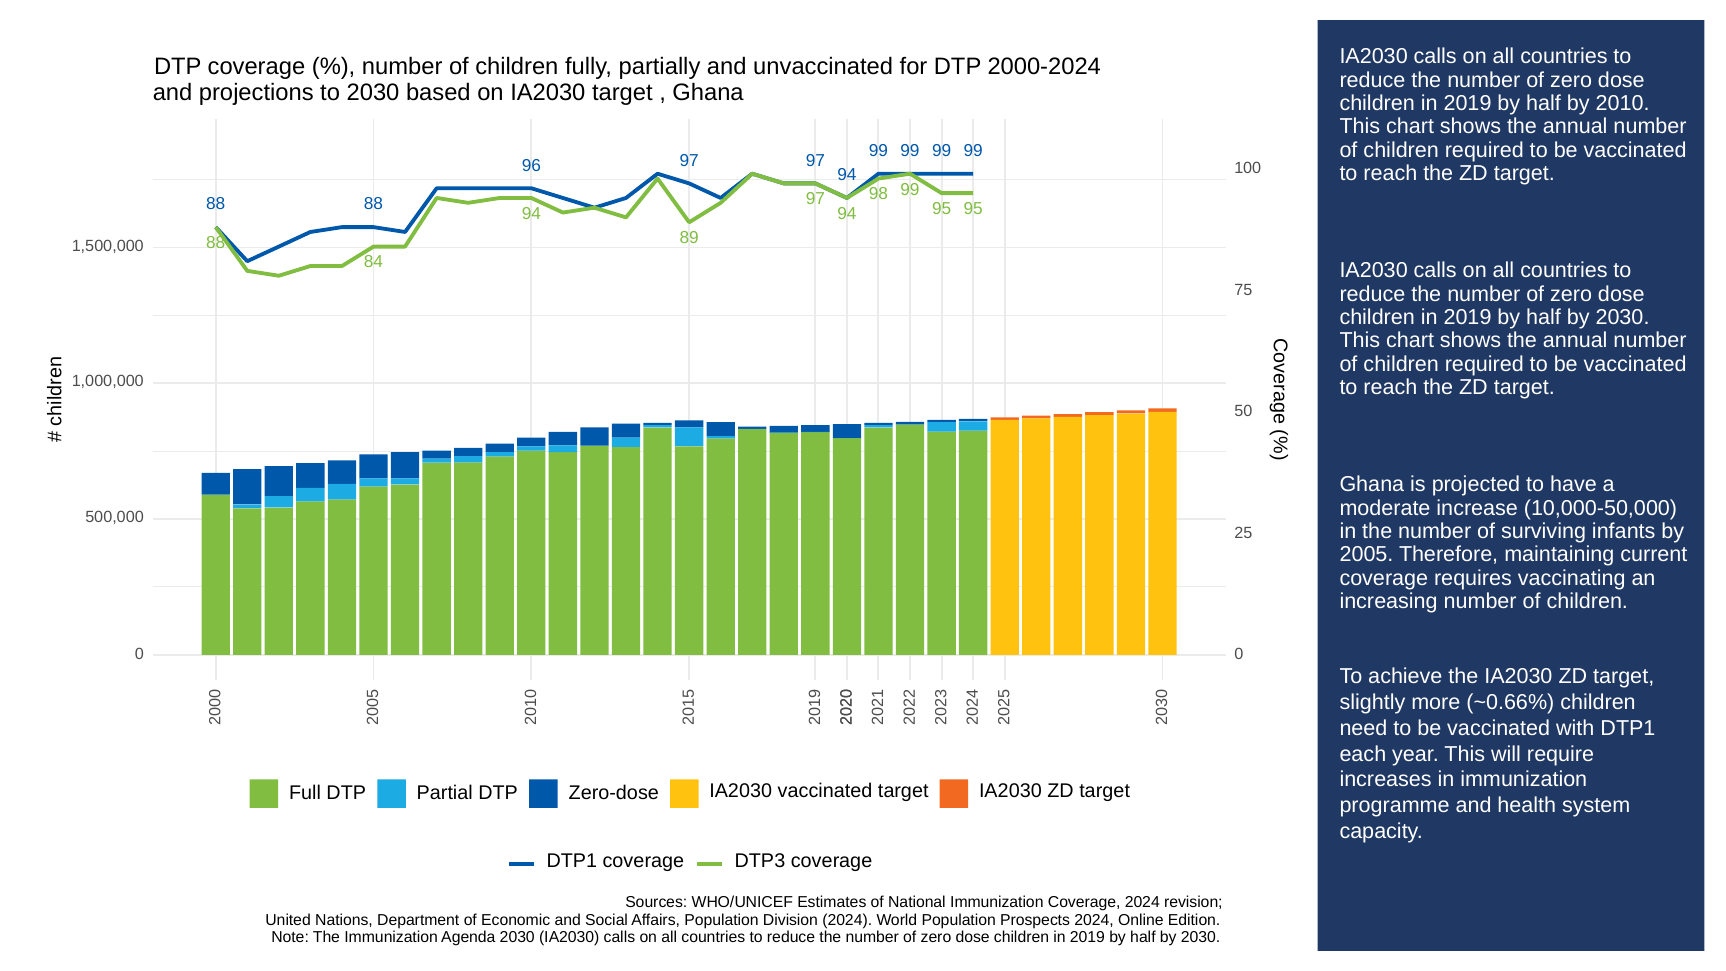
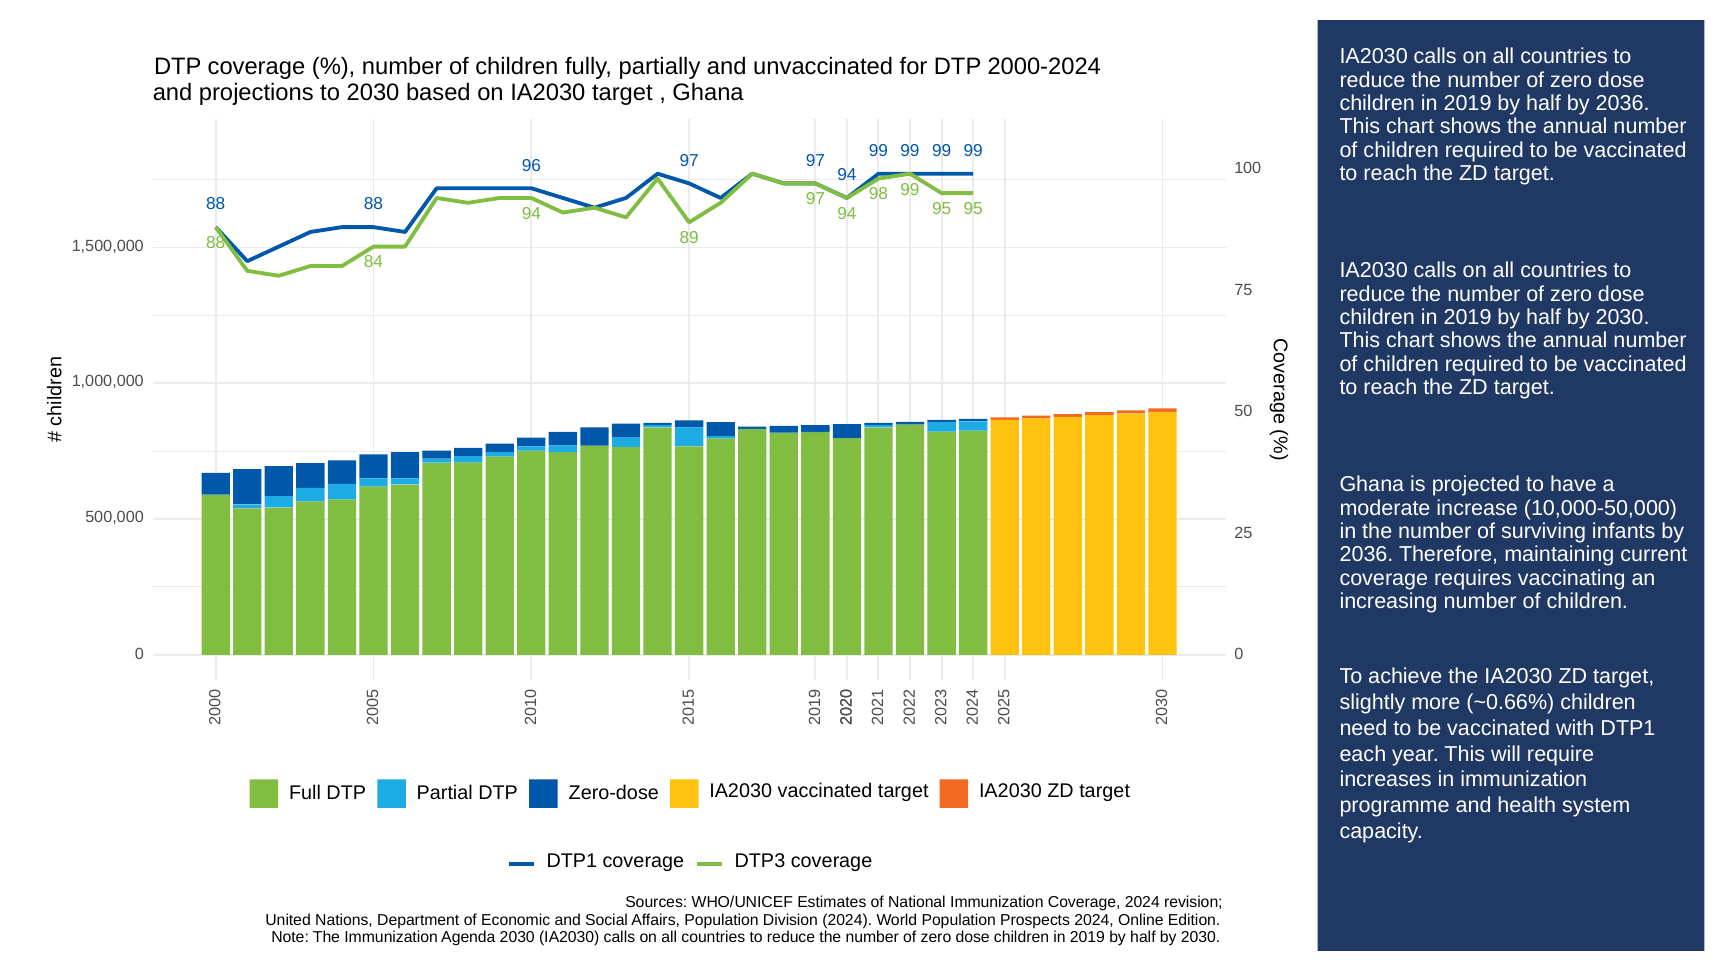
half by 2010: 2010 -> 2036 (1623, 103)
2005: 2005 -> 2036 (1366, 555)
